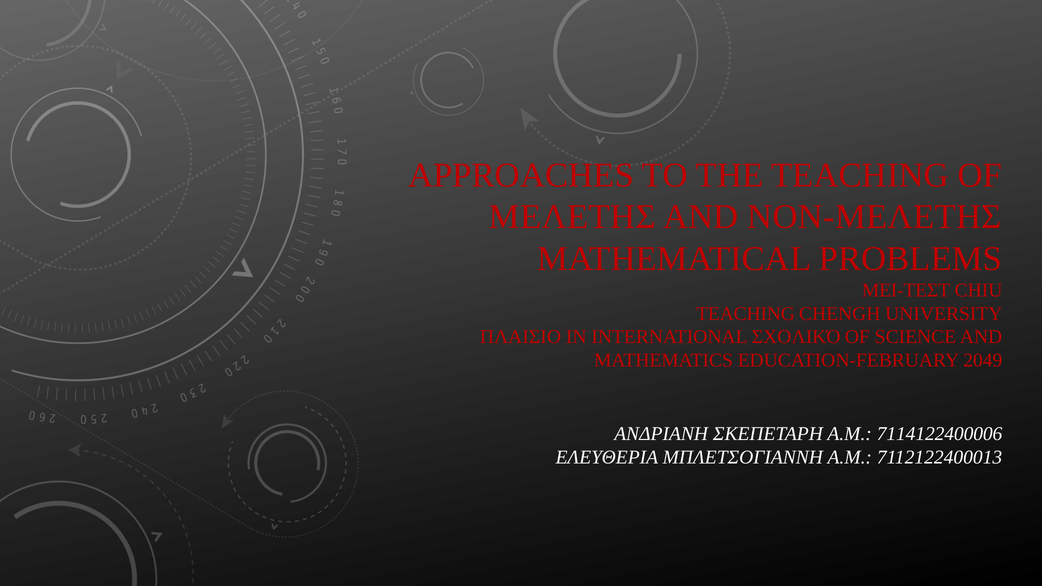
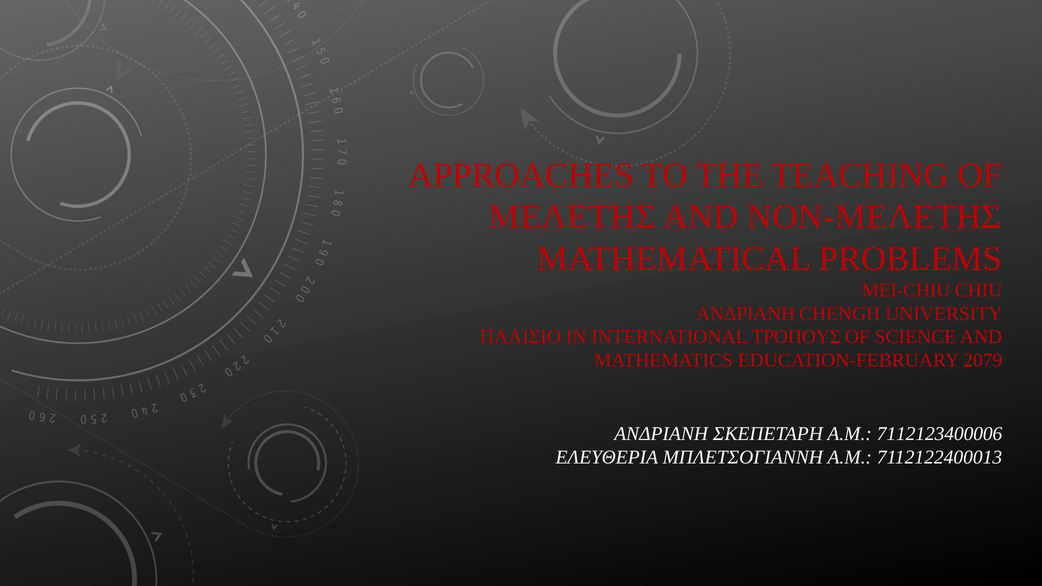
MEI-ΤΕΣΤ: MEI-ΤΕΣΤ -> MEI-CHIU (906, 290)
TEACHING: TEACHING -> ΑΝΔΡΙΑΝΗ (746, 314)
ΣΧΟΛΙΚΌ: ΣΧΟΛΙΚΌ -> ΤΡΌΠΟΥΣ (796, 337)
2049: 2049 -> 2079 (983, 361)
7114122400006: 7114122400006 -> 7112123400006 (940, 434)
